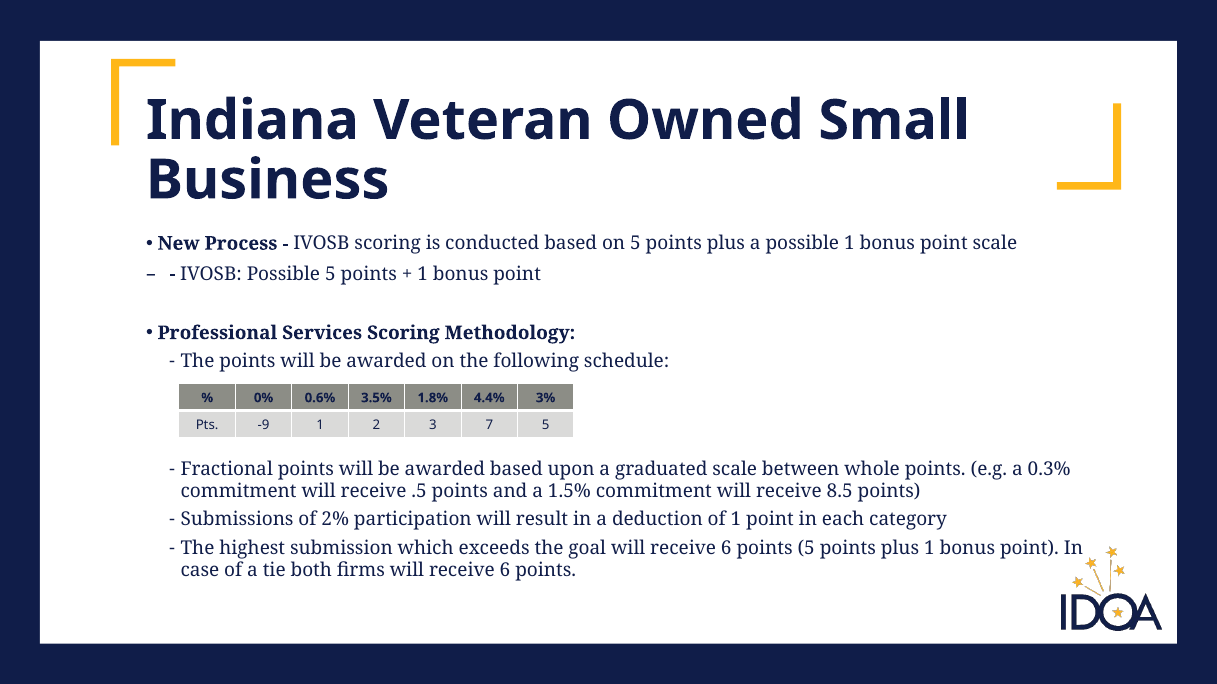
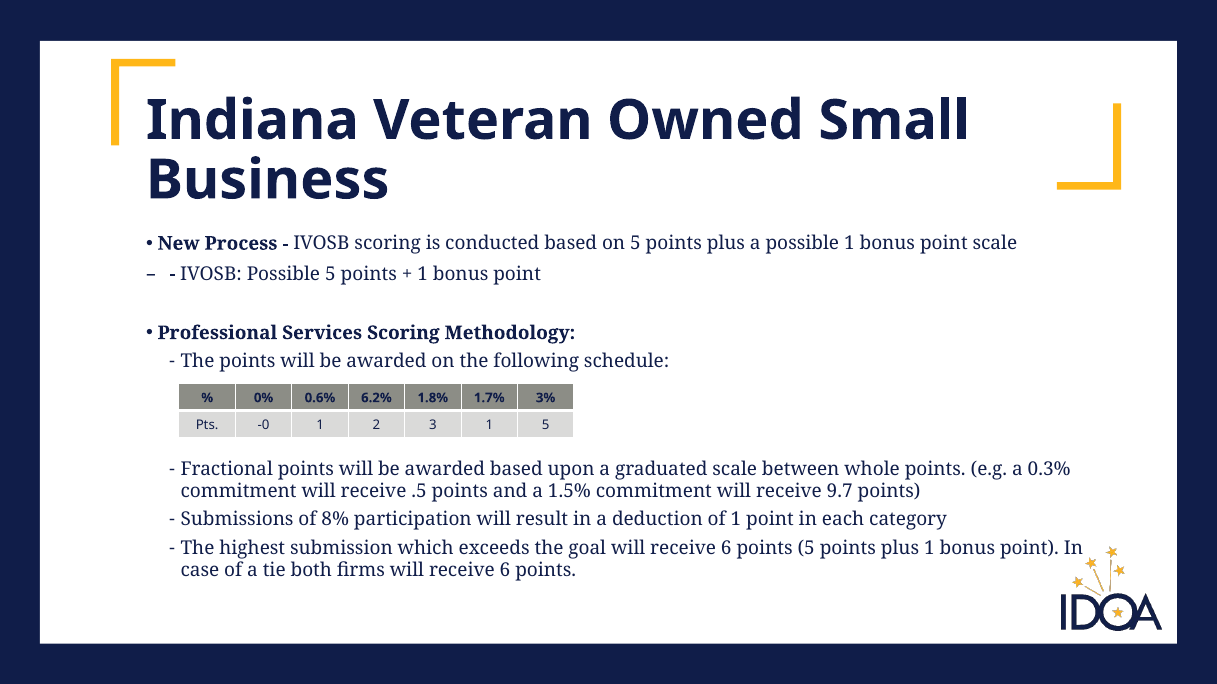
3.5%: 3.5% -> 6.2% (376, 398)
4.4%: 4.4% -> 1.7% (489, 398)
-9: -9 -> -0 (264, 425)
3 7: 7 -> 1 (489, 425)
8.5: 8.5 -> 9.7 (840, 491)
2%: 2% -> 8% (335, 520)
